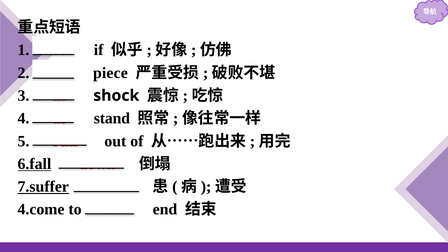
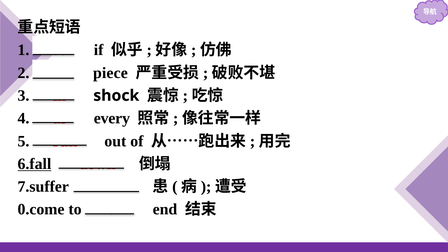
stand: stand -> every (112, 118)
7.suffer underline: present -> none (43, 187)
4.come: 4.come -> 0.come (41, 209)
